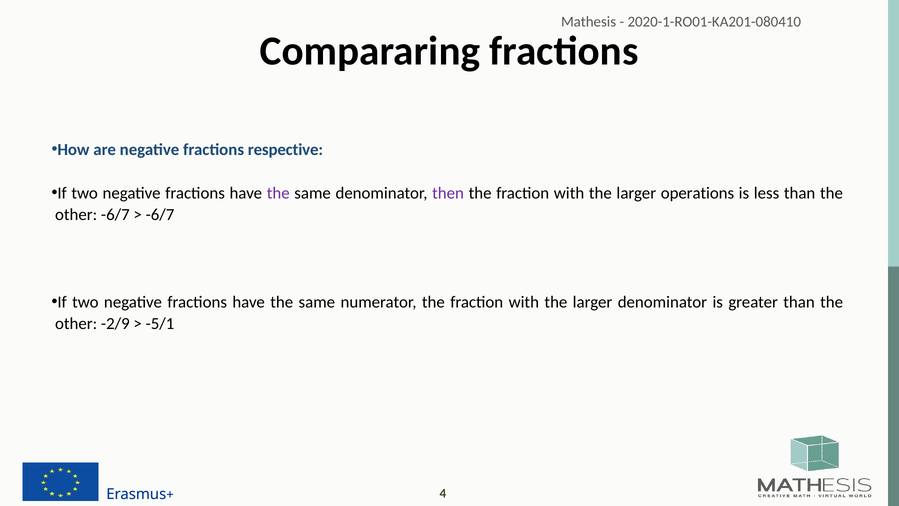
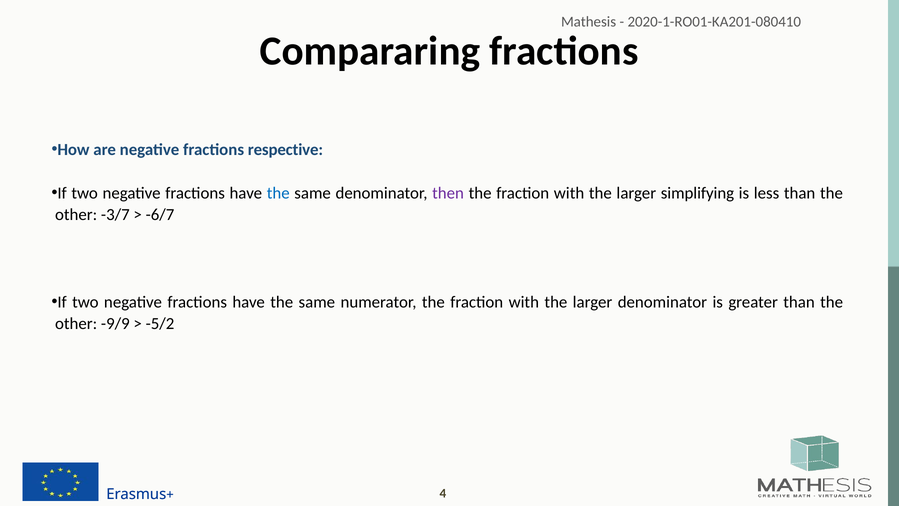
the colour: purple -> blue (278, 193)
operations: operations -> simplifying (697, 193)
other -6/7: -6/7 -> -3/7 (115, 215)
-2/9: -2/9 -> -9/9 (115, 324)
-5/1: -5/1 -> -5/2 (160, 324)
